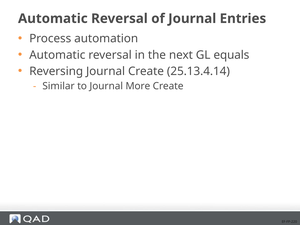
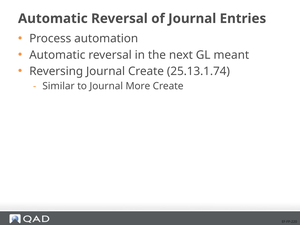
equals: equals -> meant (231, 55)
25.13.4.14: 25.13.4.14 -> 25.13.1.74 (198, 71)
